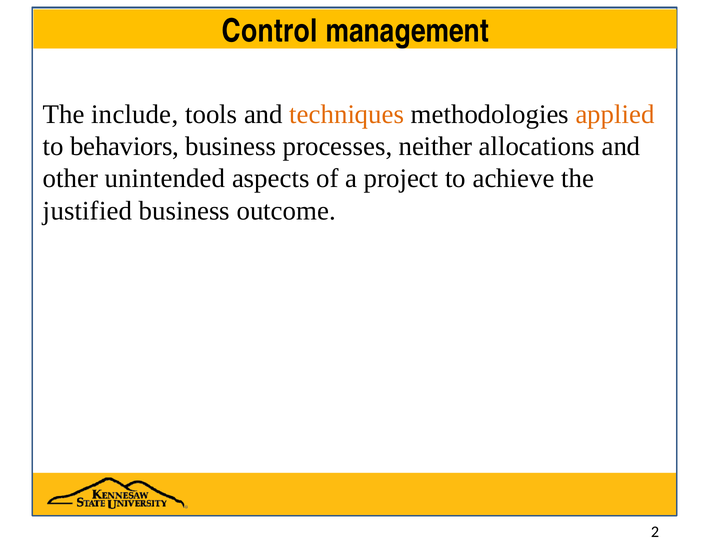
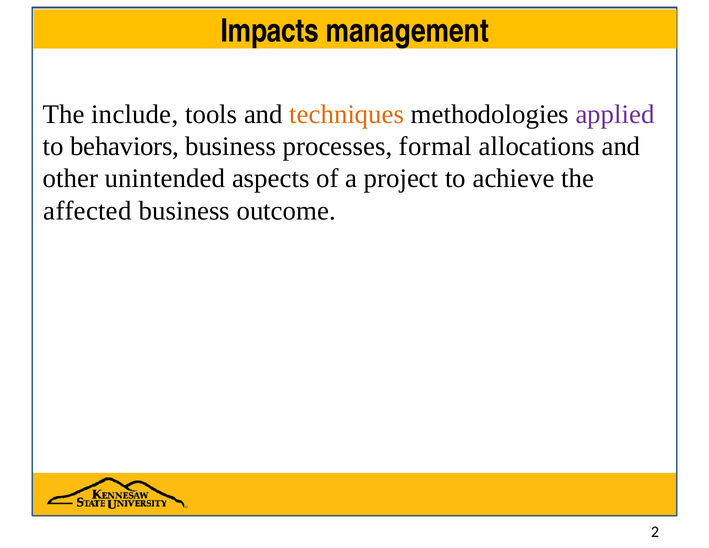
Control: Control -> Impacts (270, 31)
applied colour: orange -> purple (615, 114)
neither: neither -> formal (435, 146)
justified: justified -> affected (87, 211)
